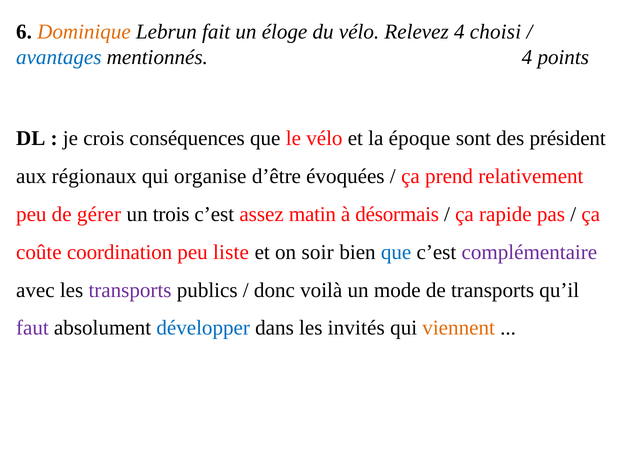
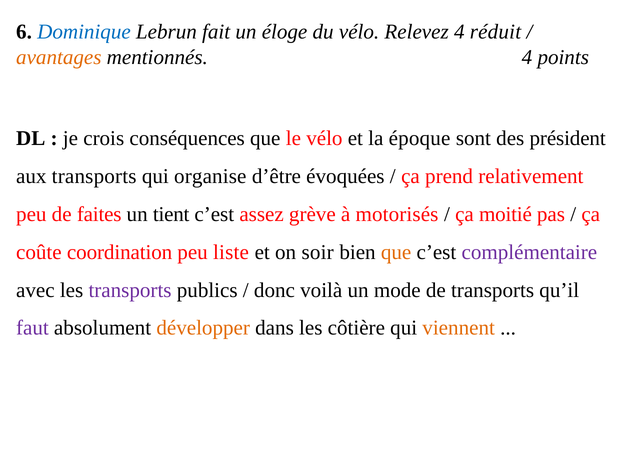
Dominique colour: orange -> blue (84, 32)
choisi: choisi -> réduit (495, 32)
avantages colour: blue -> orange (59, 57)
aux régionaux: régionaux -> transports (94, 176)
gérer: gérer -> faites (99, 214)
trois: trois -> tient (171, 214)
matin: matin -> grève (312, 214)
désormais: désormais -> motorisés (397, 214)
rapide: rapide -> moitié (505, 214)
que colour: blue -> orange (396, 252)
développer colour: blue -> orange (203, 328)
invités: invités -> côtière (356, 328)
